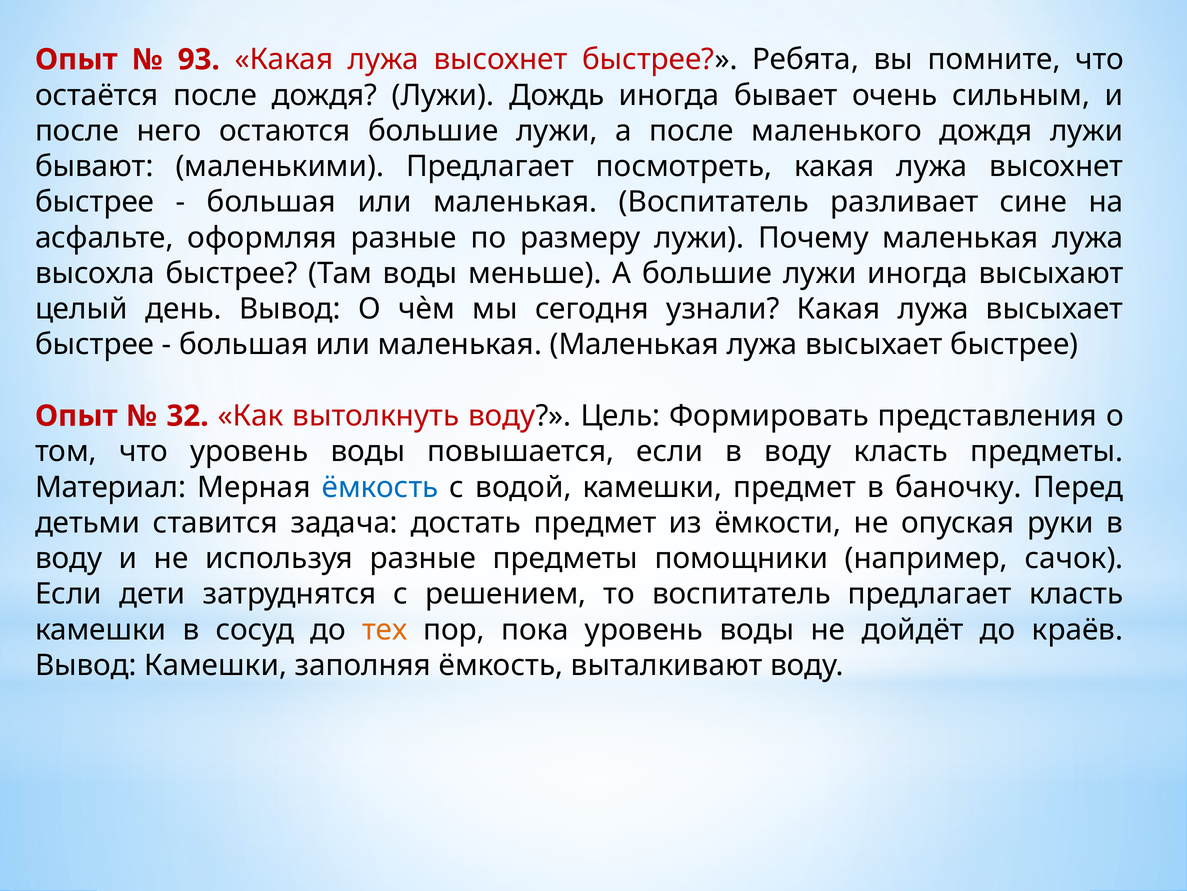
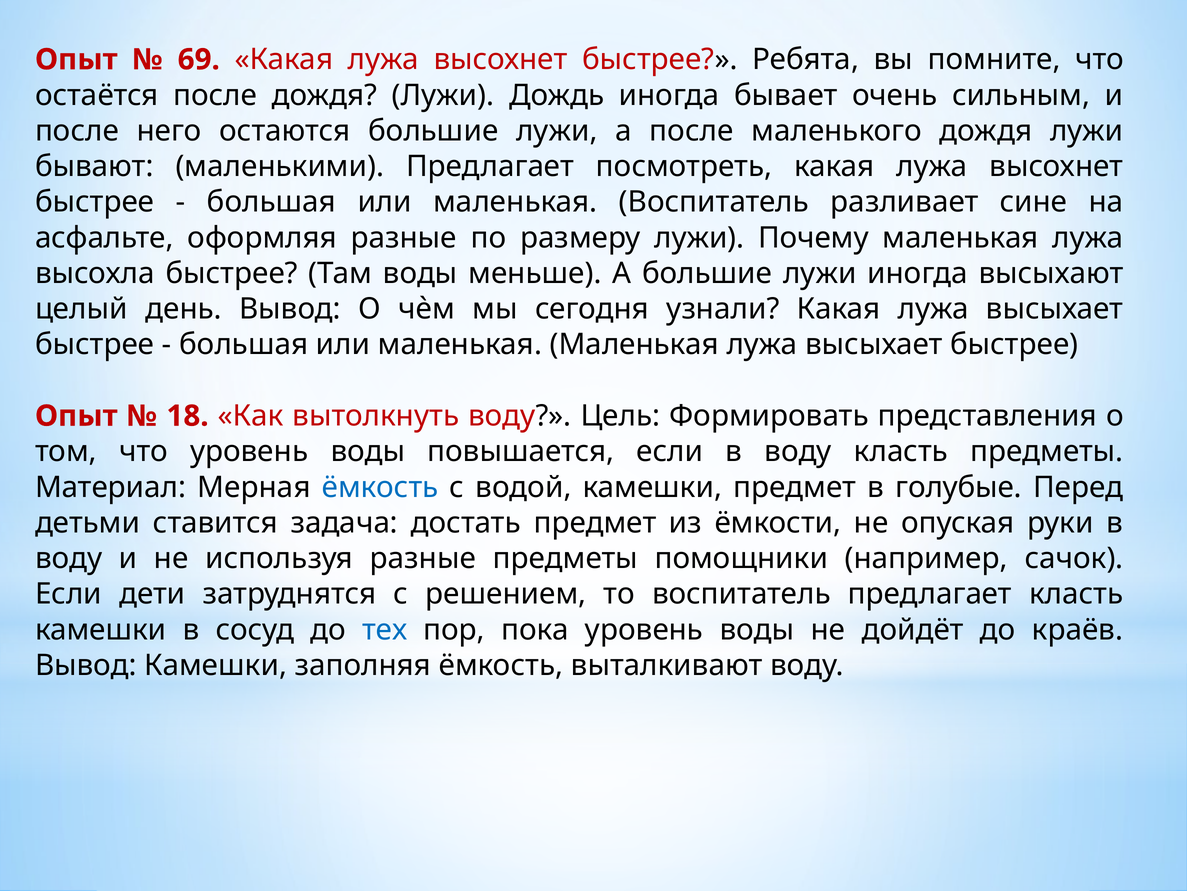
93: 93 -> 69 (199, 60)
32: 32 -> 18 (188, 416)
баночку: баночку -> голубые (959, 487)
тех colour: orange -> blue (385, 629)
